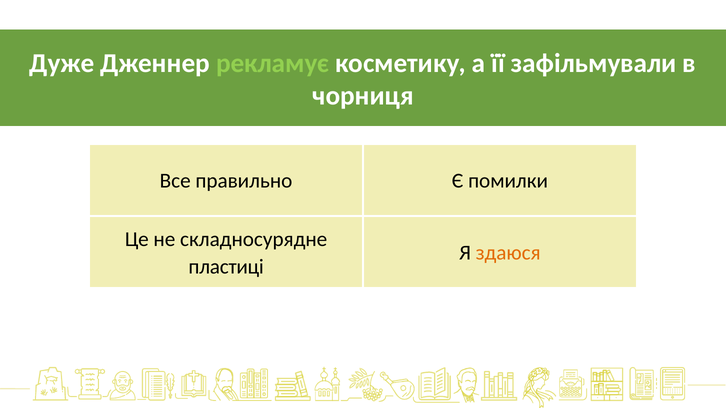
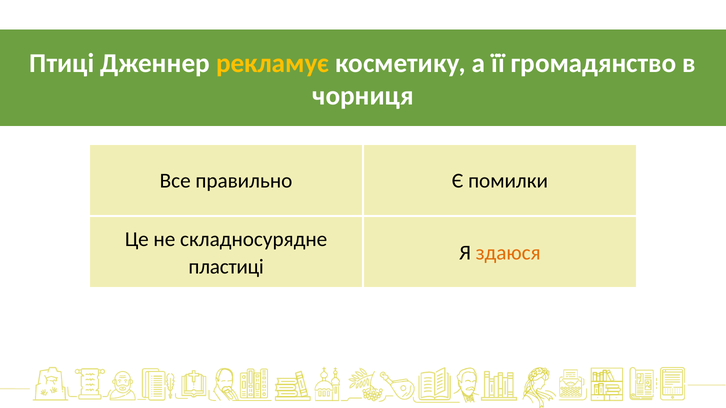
Дуже: Дуже -> Птиці (62, 63)
рекламує colour: light green -> yellow (273, 63)
зафільмували: зафільмували -> громадянство (594, 63)
